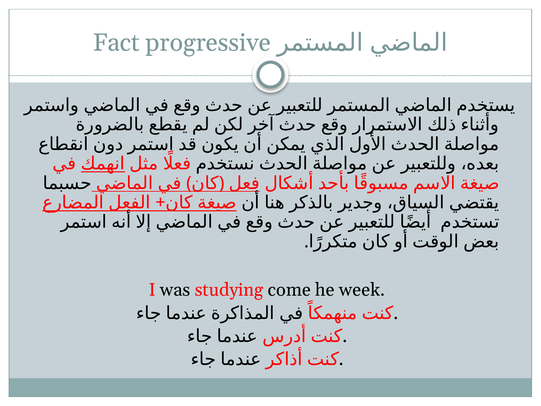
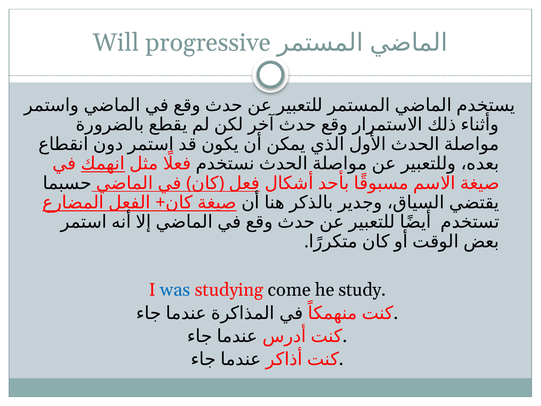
Fact: Fact -> Will (116, 43)
was colour: black -> blue (175, 290)
week: week -> study (362, 290)
